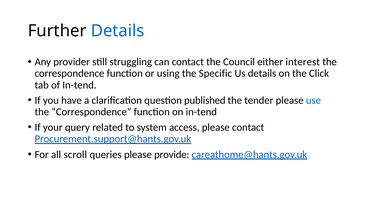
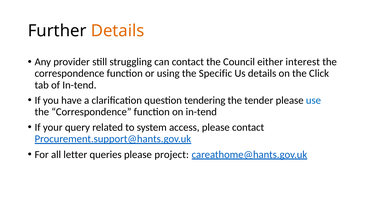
Details colour: blue -> orange (118, 31)
published: published -> tendering (205, 100)
scroll: scroll -> letter (75, 154)
provide: provide -> project (172, 154)
